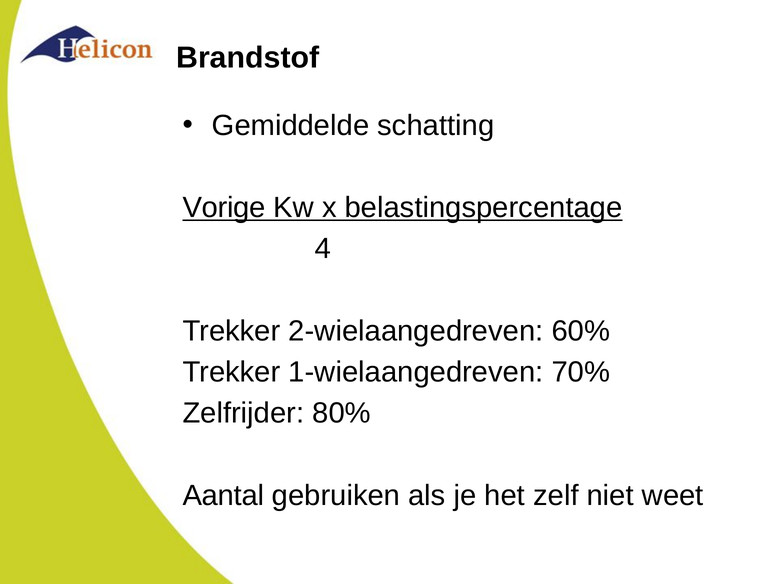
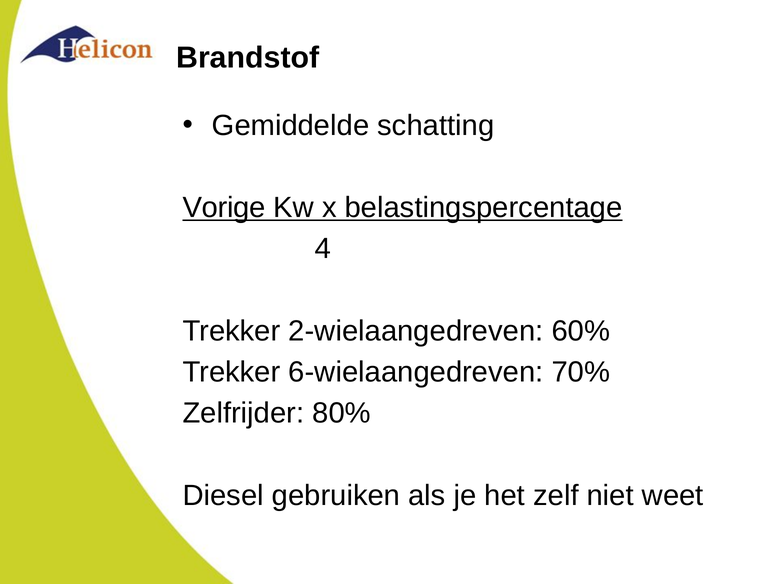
1-wielaangedreven: 1-wielaangedreven -> 6-wielaangedreven (416, 372)
Aantal: Aantal -> Diesel (223, 496)
